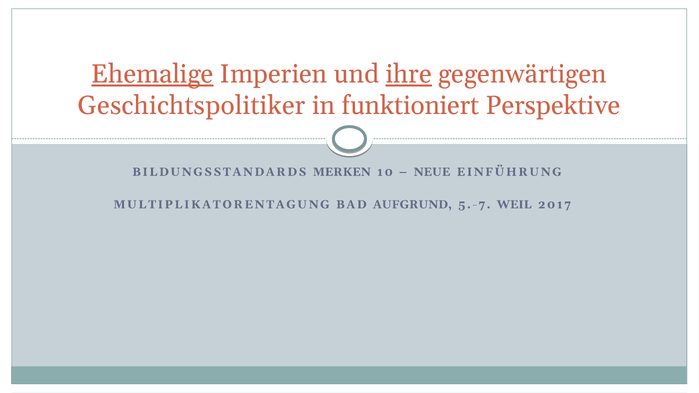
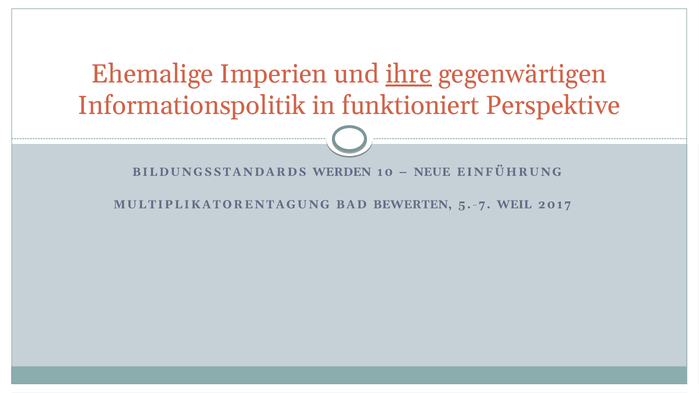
Ehemalige underline: present -> none (152, 74)
Geschichtspolitiker: Geschichtspolitiker -> Informationspolitik (192, 106)
MERKEN: MERKEN -> WERDEN (342, 172)
AUFGRUND: AUFGRUND -> BEWERTEN (412, 205)
